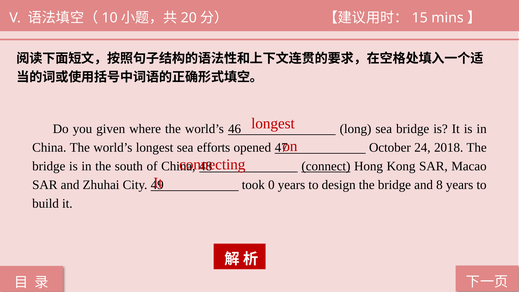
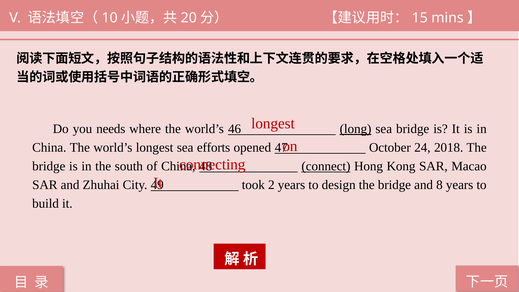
given: given -> needs (111, 129)
long underline: none -> present (356, 129)
0: 0 -> 2 (271, 185)
